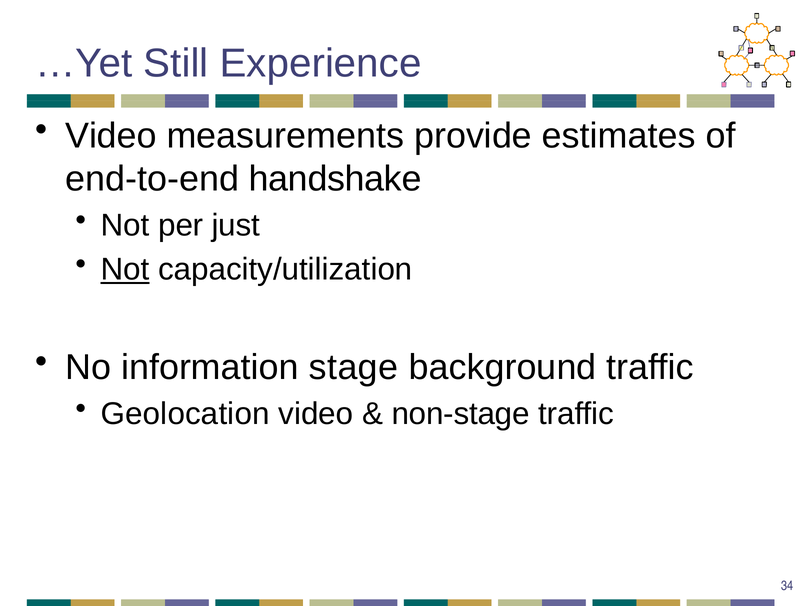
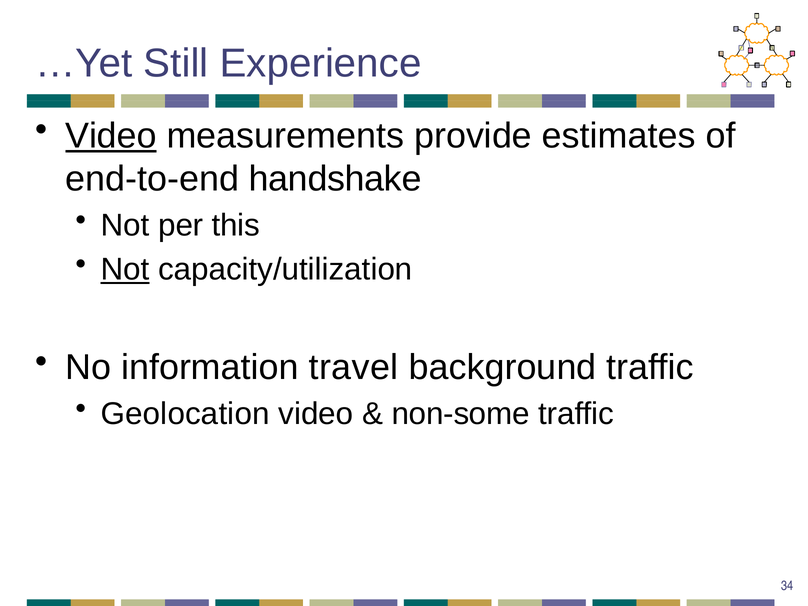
Video underline: none -> present (111, 136)
just: just -> this (236, 225)
stage: stage -> travel (354, 368)
non-stage: non-stage -> non-some (461, 414)
